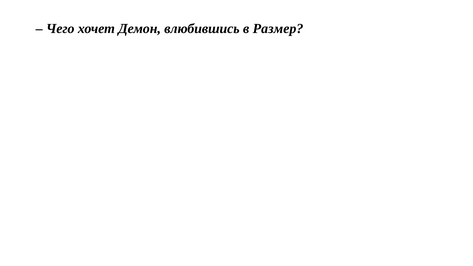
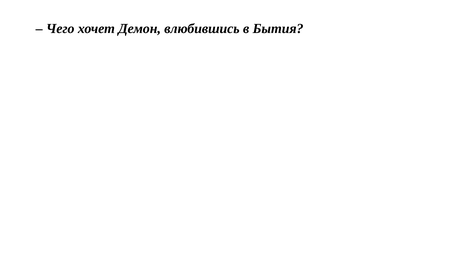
Размер: Размер -> Бытия (278, 29)
